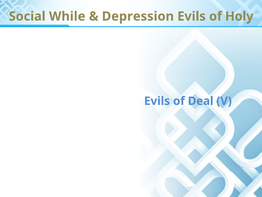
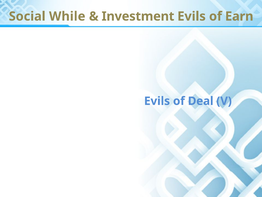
Depression: Depression -> Investment (138, 16)
Holy: Holy -> Earn (239, 16)
